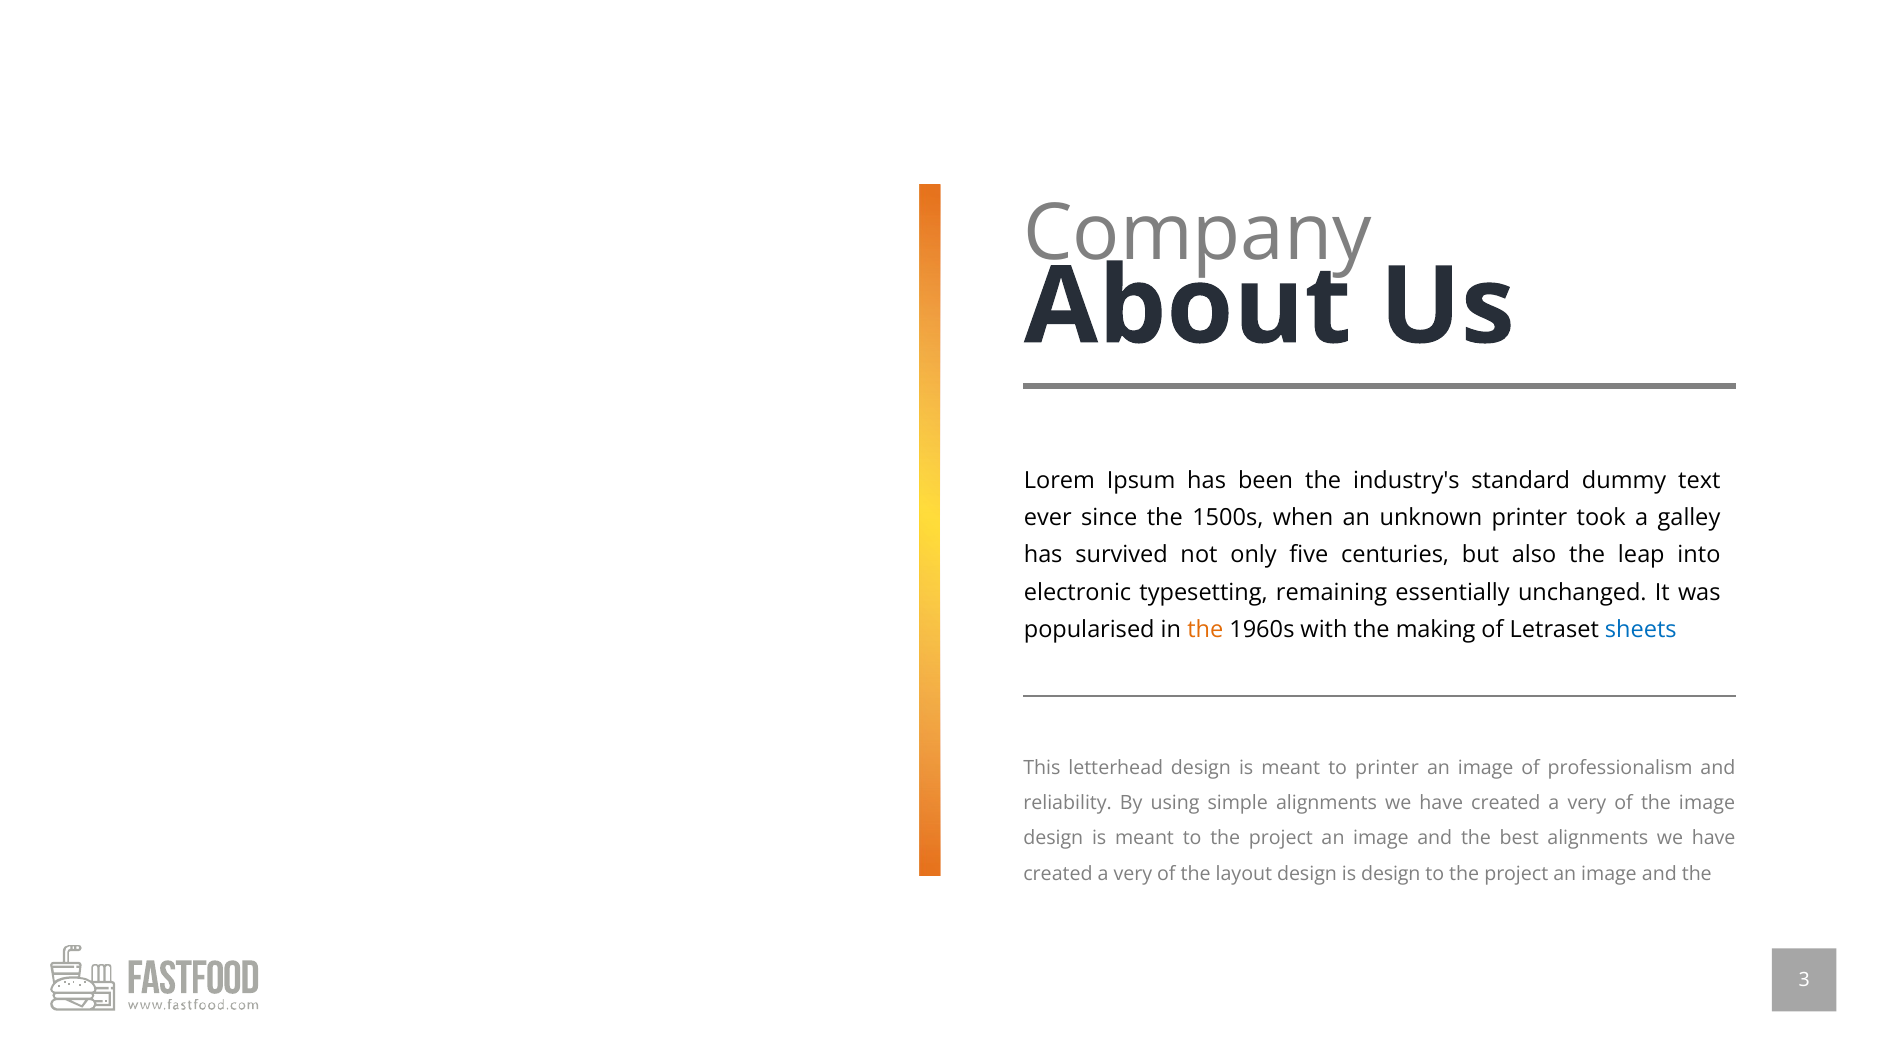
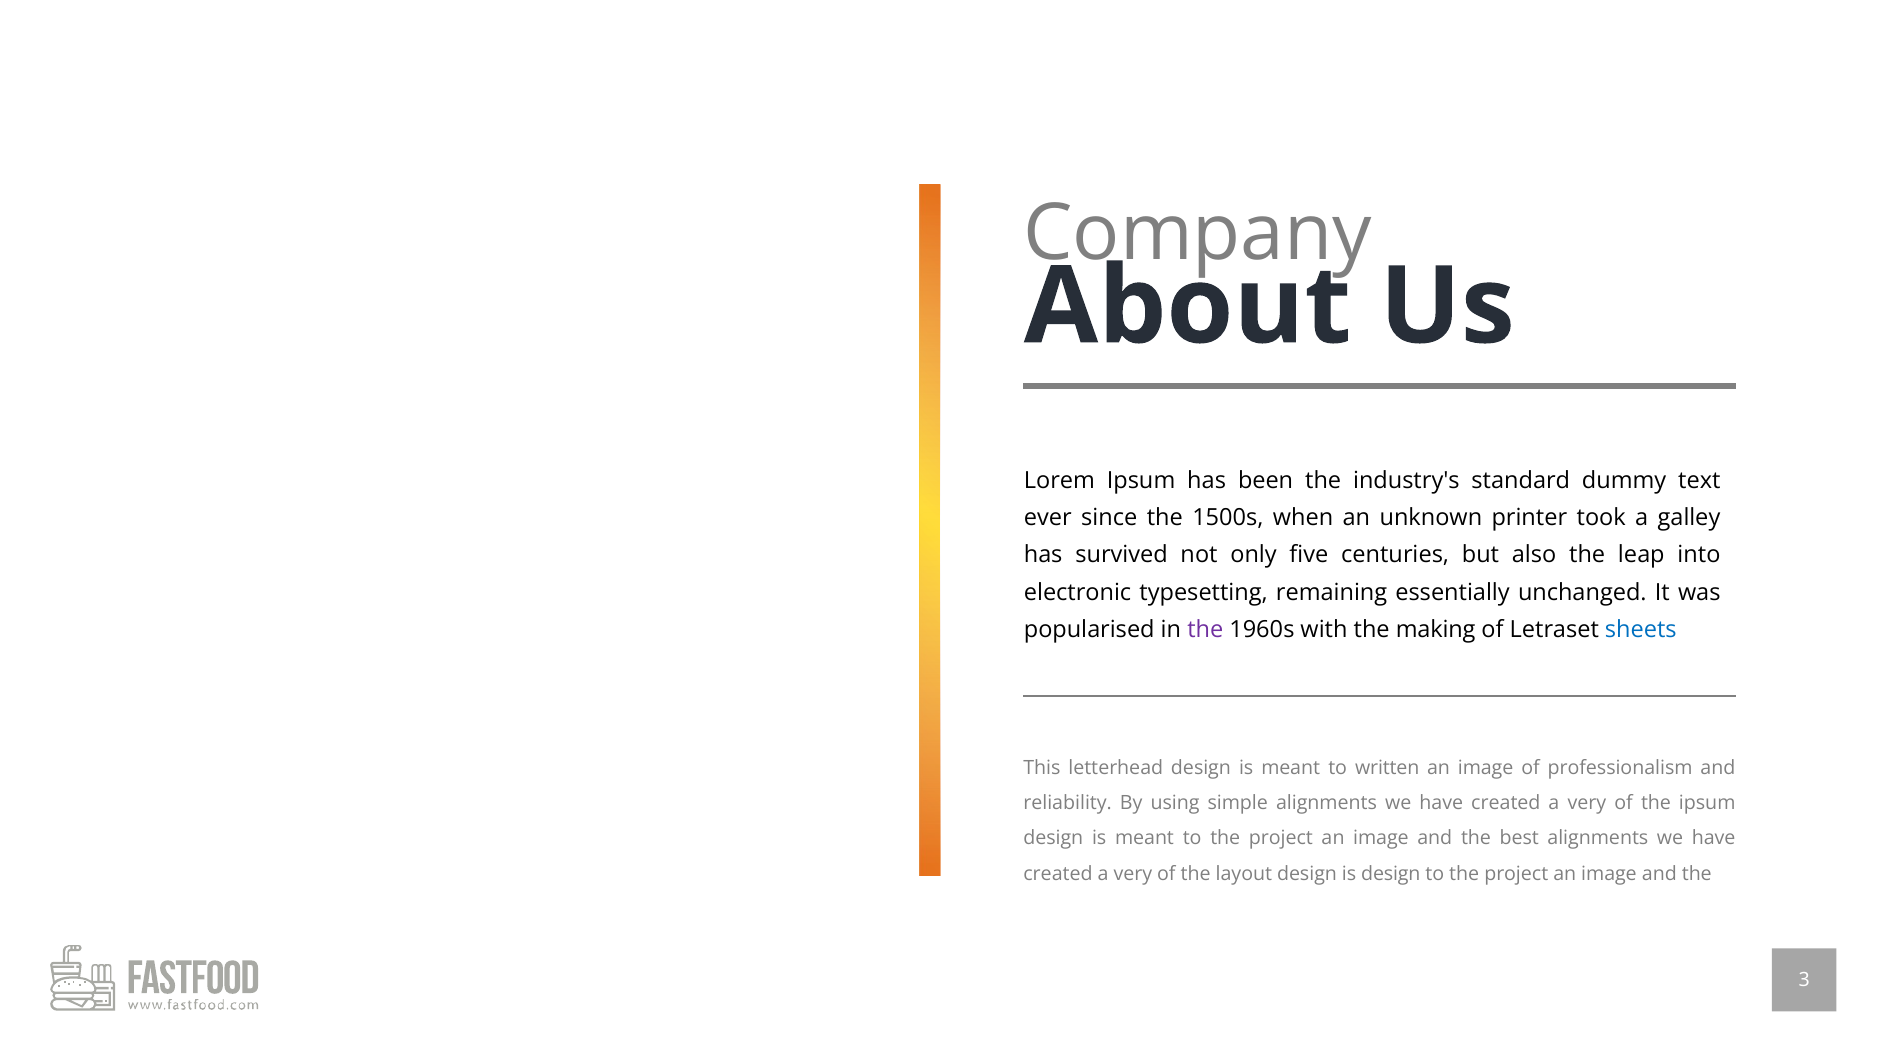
the colour: orange -> purple (1205, 630)
to printer: printer -> written (1387, 768)
the image: image -> ipsum (1707, 803)
